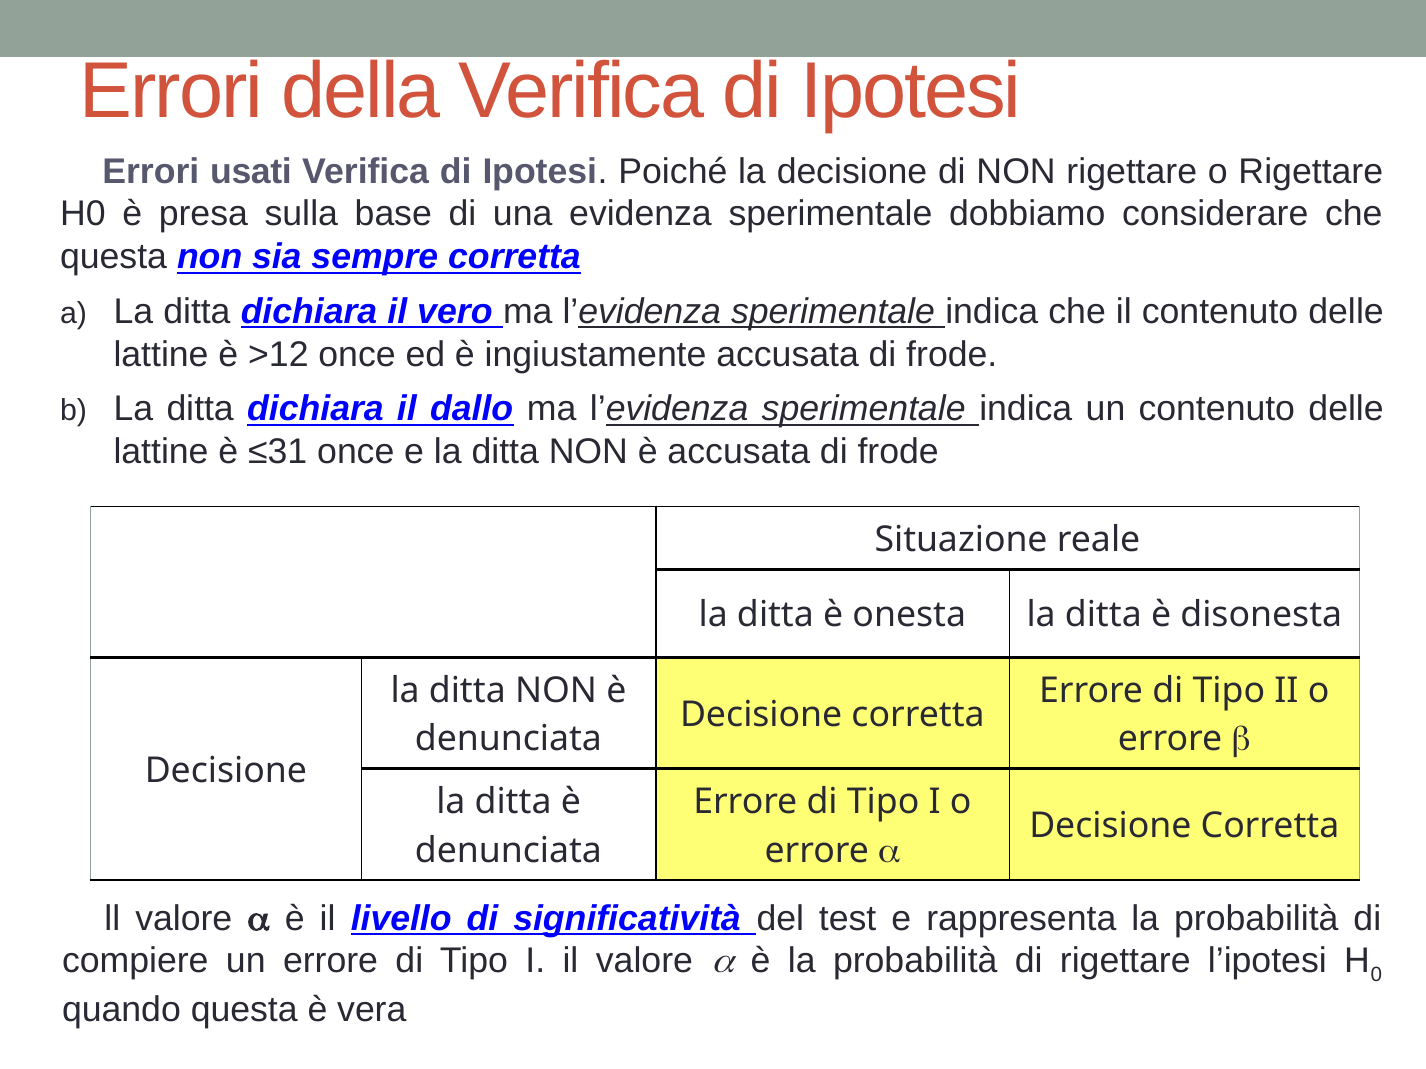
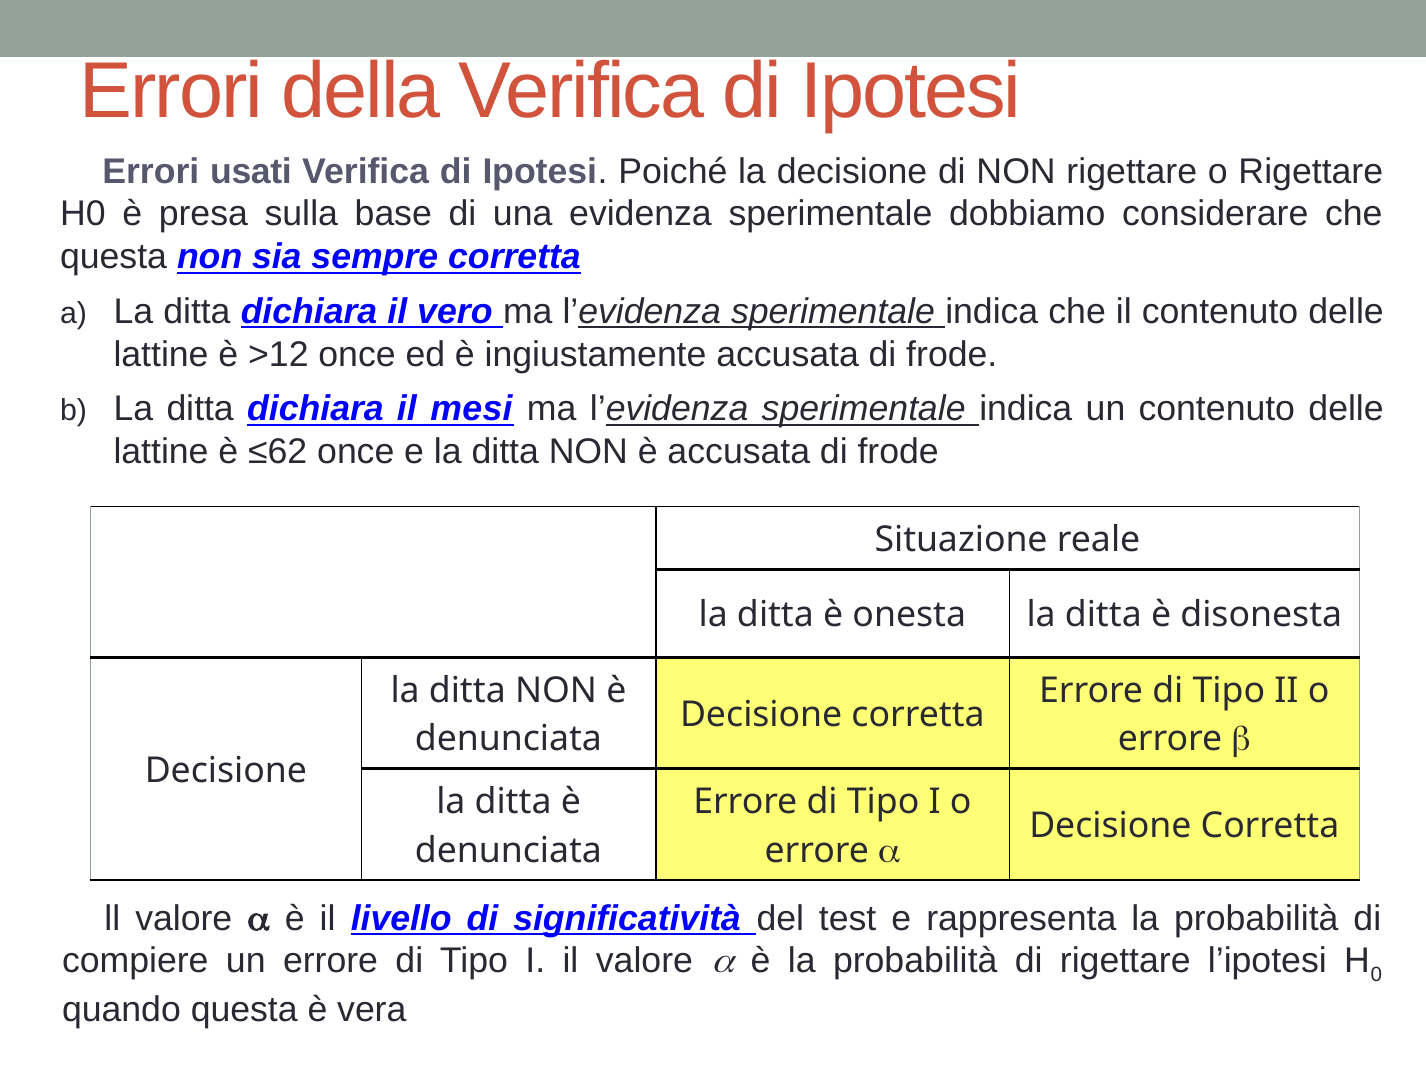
dallo: dallo -> mesi (471, 409)
≤31: ≤31 -> ≤62 (278, 452)
